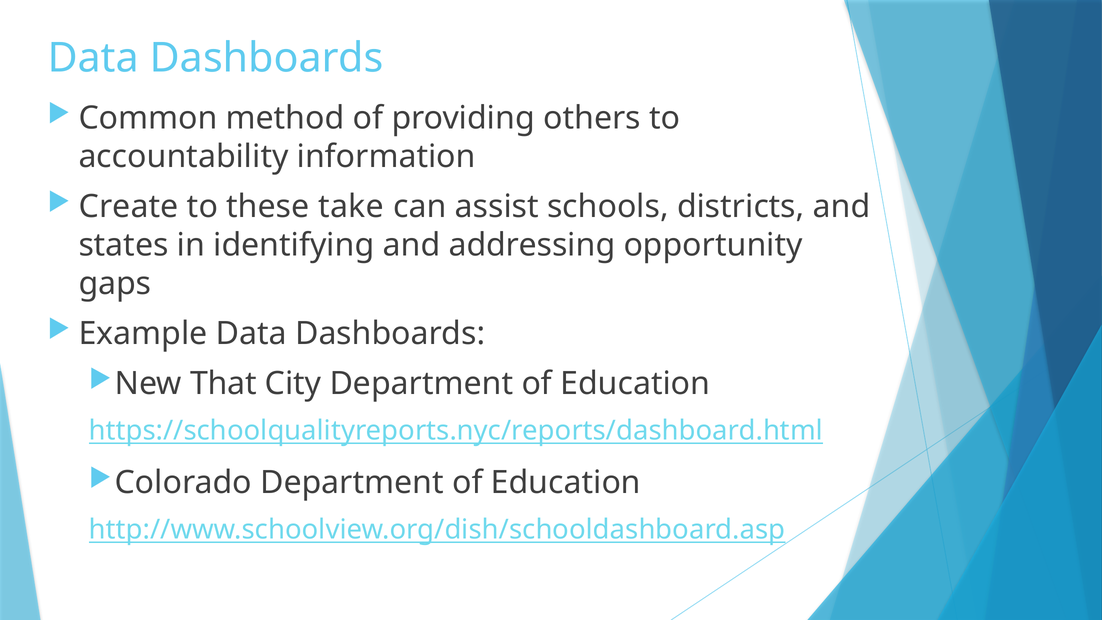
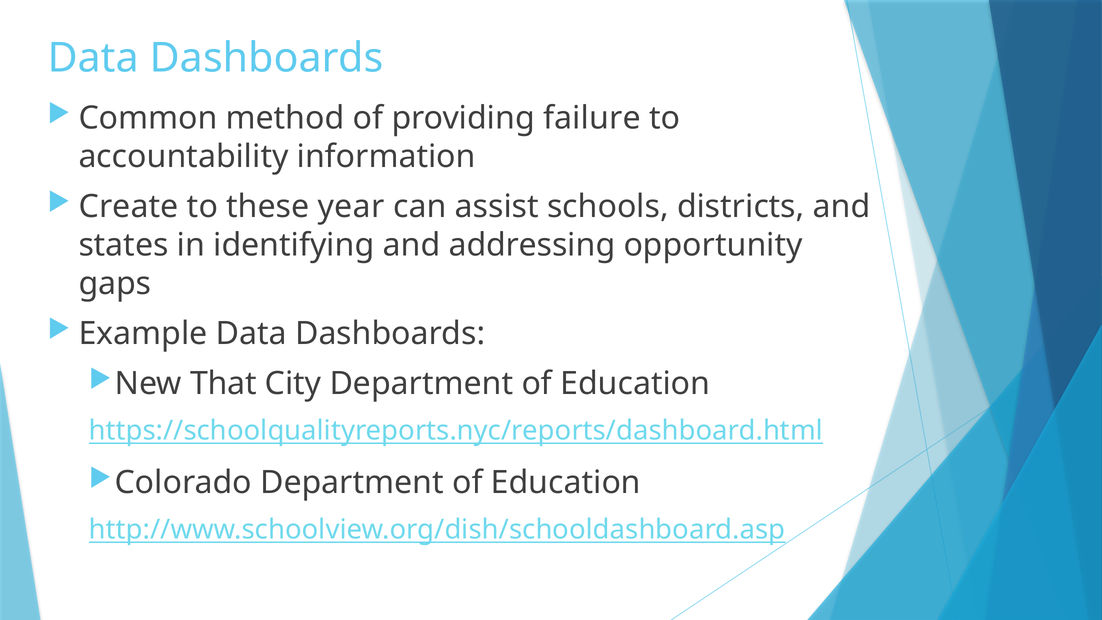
others: others -> failure (592, 118)
take: take -> year (351, 207)
